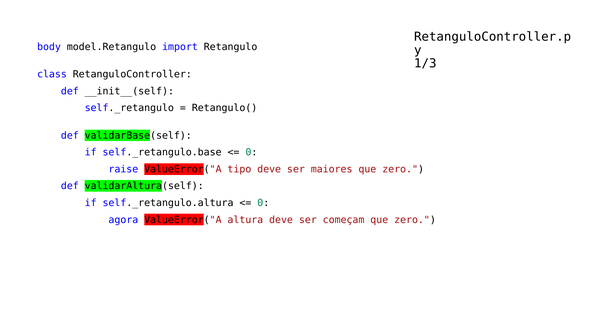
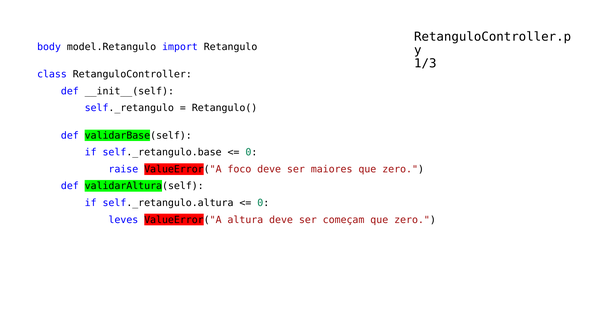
tipo: tipo -> foco (239, 170)
agora: agora -> leves (123, 220)
